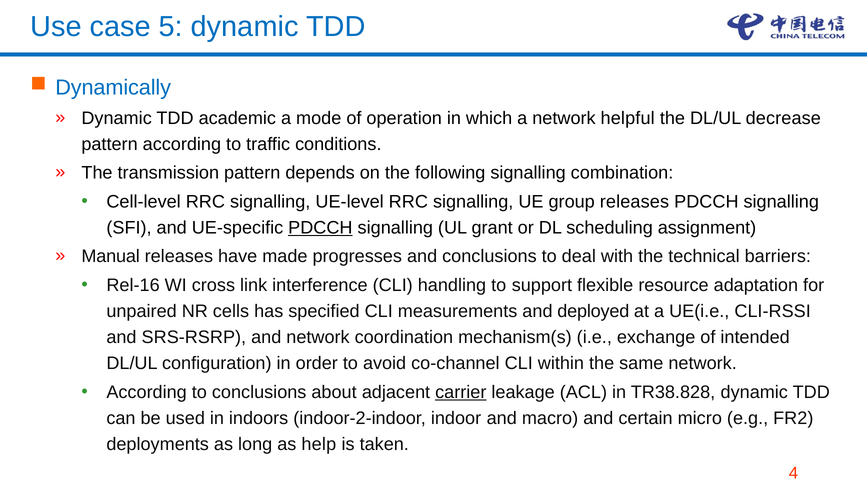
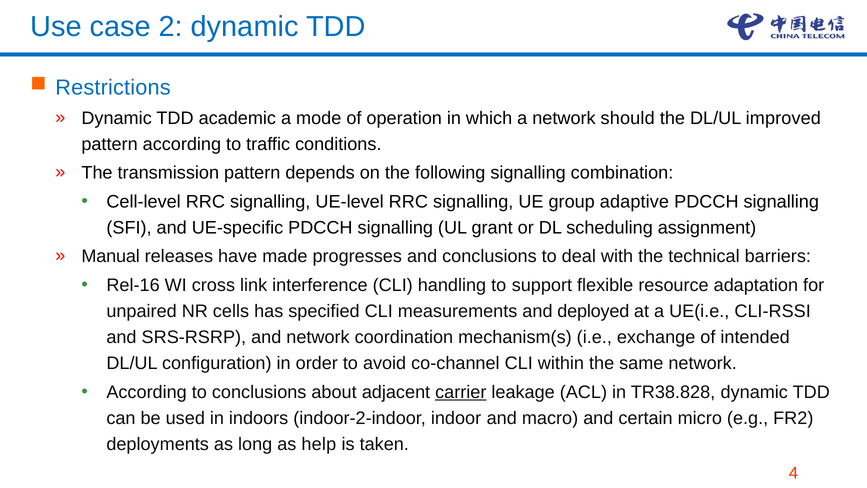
5: 5 -> 2 (171, 27)
Dynamically: Dynamically -> Restrictions (113, 88)
helpful: helpful -> should (628, 118)
decrease: decrease -> improved (783, 118)
group releases: releases -> adaptive (634, 202)
PDCCH underline: present -> none (320, 228)
